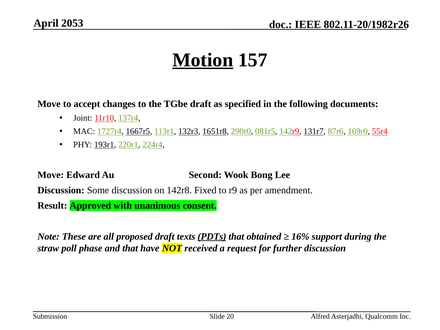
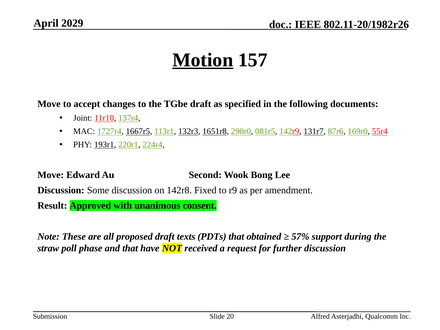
2053: 2053 -> 2029 (72, 23)
PDTs underline: present -> none (212, 236)
16%: 16% -> 57% (300, 236)
